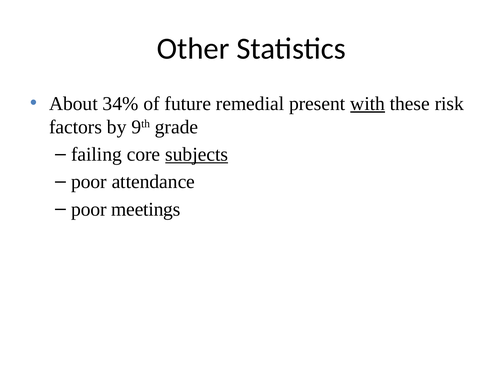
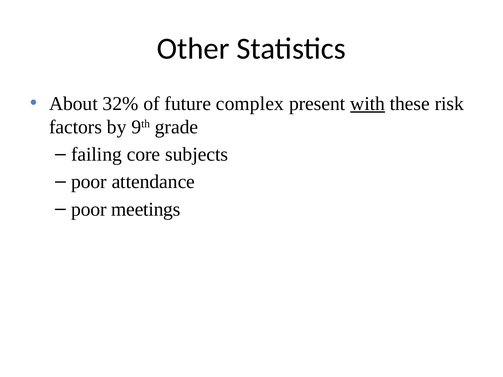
34%: 34% -> 32% (121, 104)
remedial: remedial -> complex (250, 104)
subjects underline: present -> none (197, 155)
